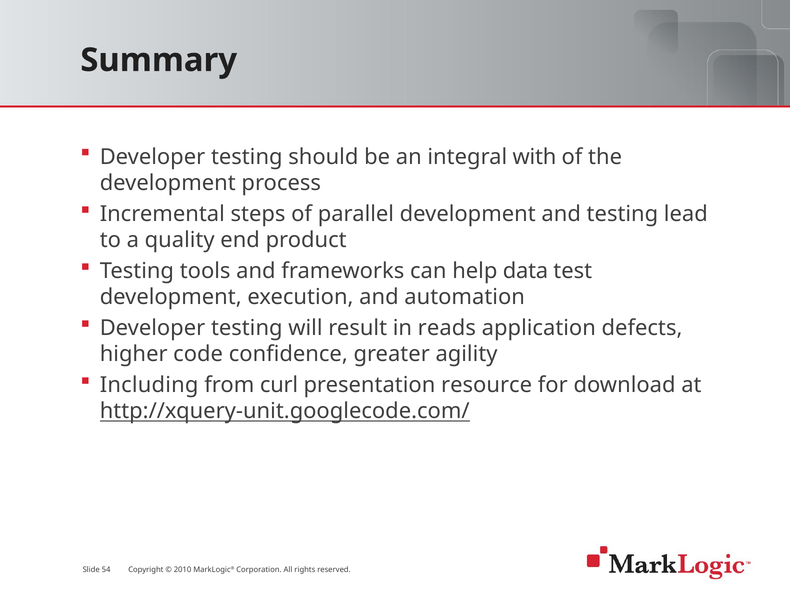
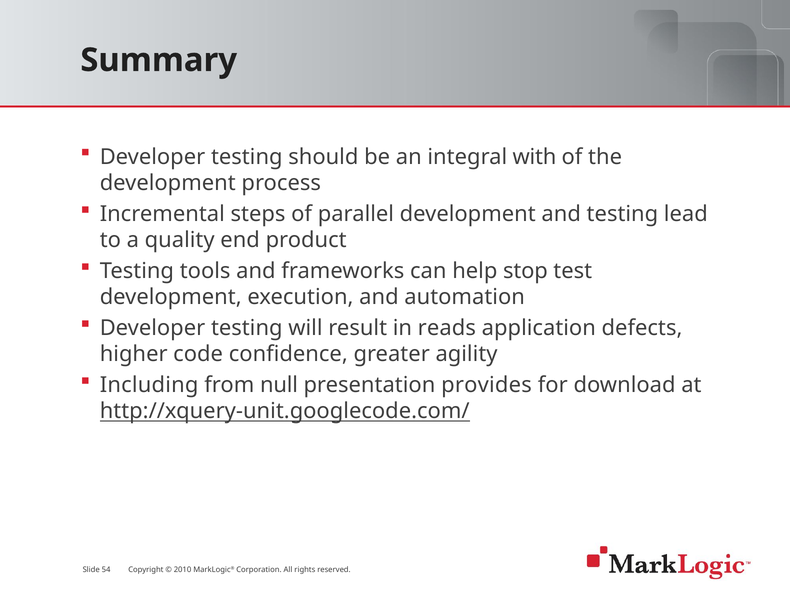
data: data -> stop (525, 271)
curl: curl -> null (279, 385)
resource: resource -> provides (486, 385)
